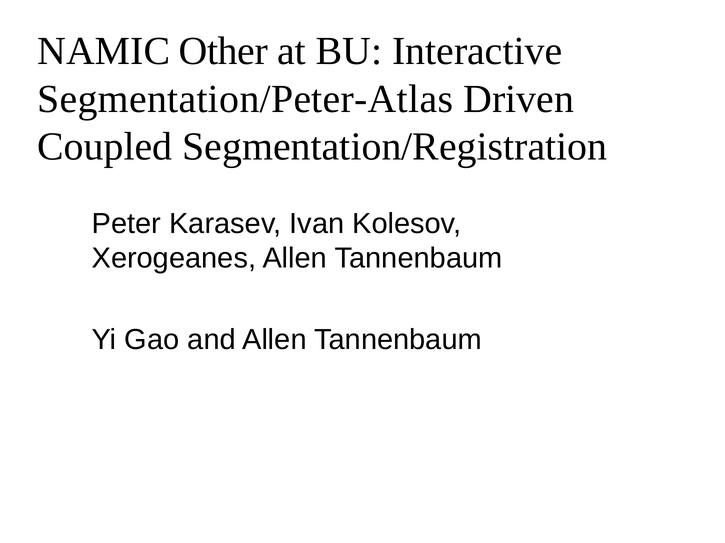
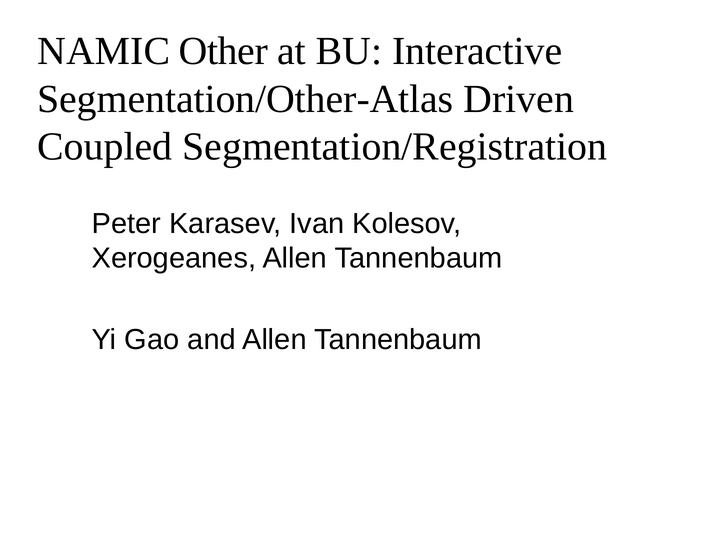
Segmentation/Peter-Atlas: Segmentation/Peter-Atlas -> Segmentation/Other-Atlas (245, 99)
